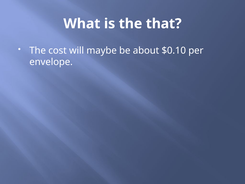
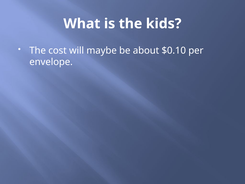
that: that -> kids (164, 24)
